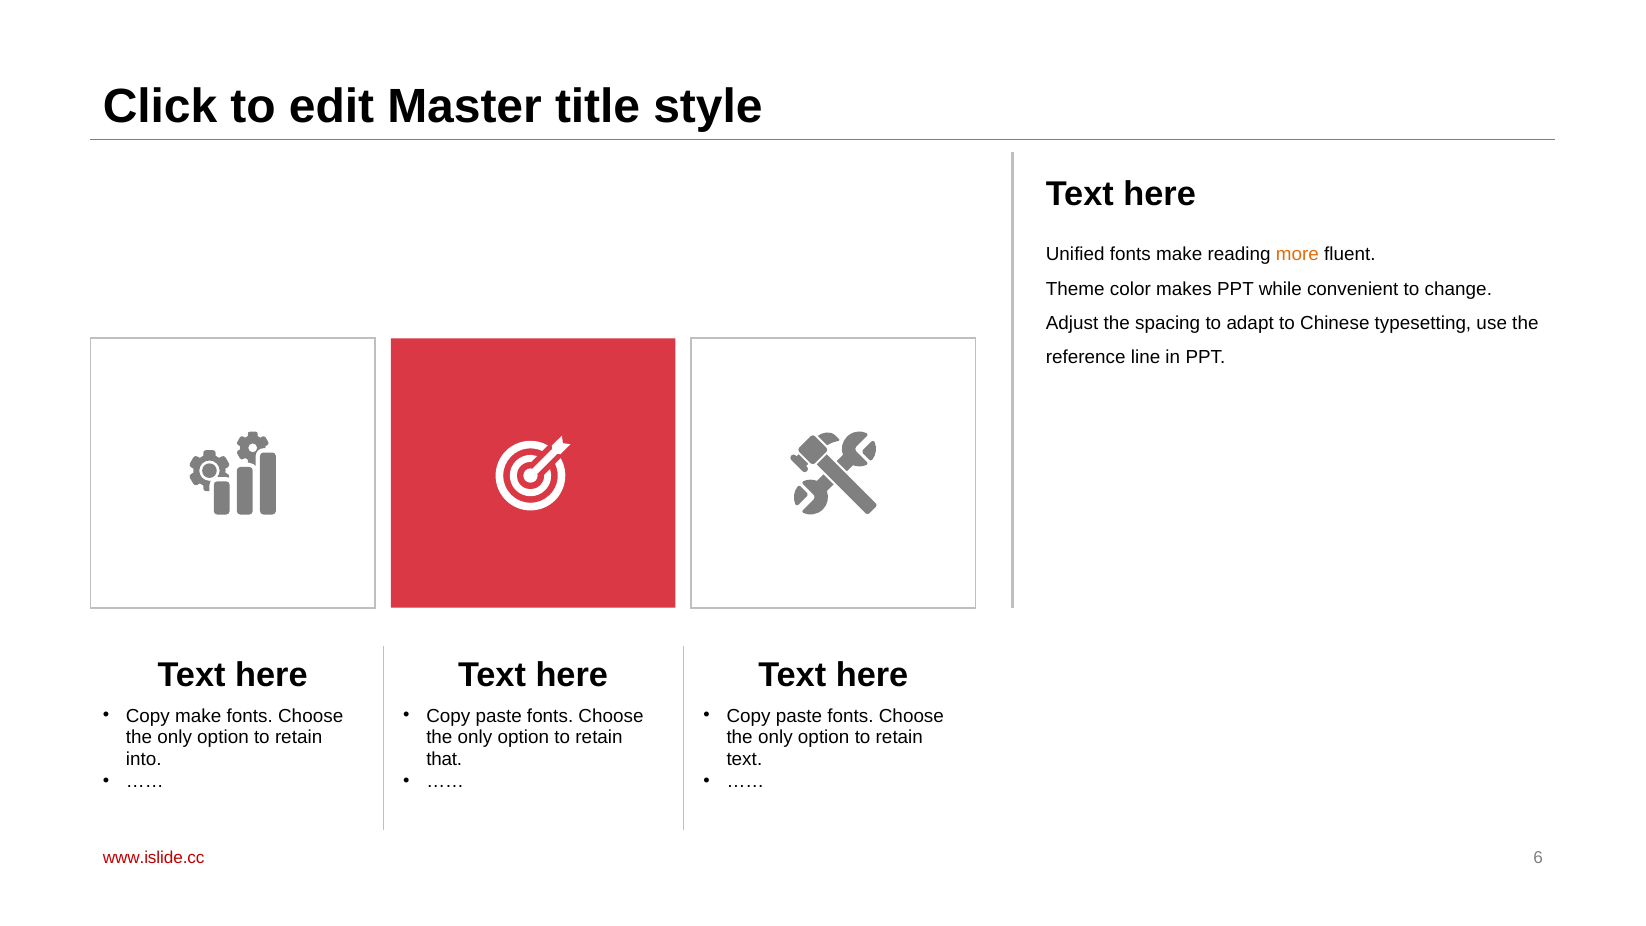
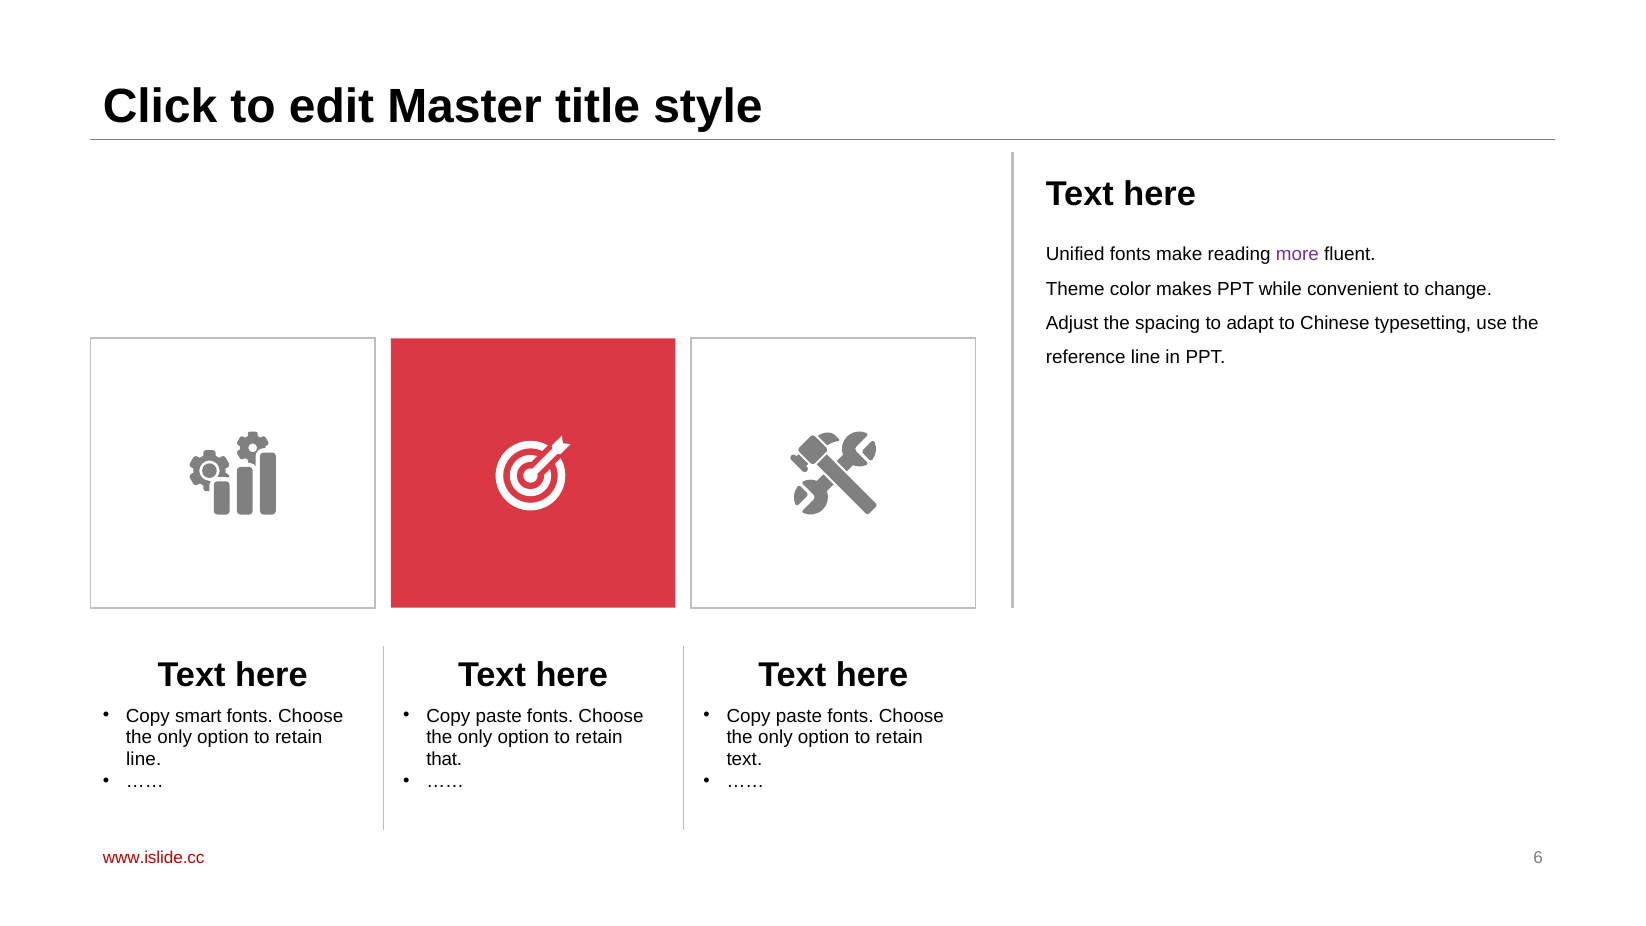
more colour: orange -> purple (1297, 255)
Copy make: make -> smart (198, 716)
into: into -> line (144, 759)
